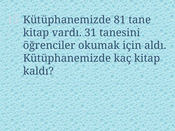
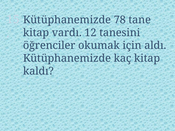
81: 81 -> 78 (120, 20)
31: 31 -> 12 (91, 33)
